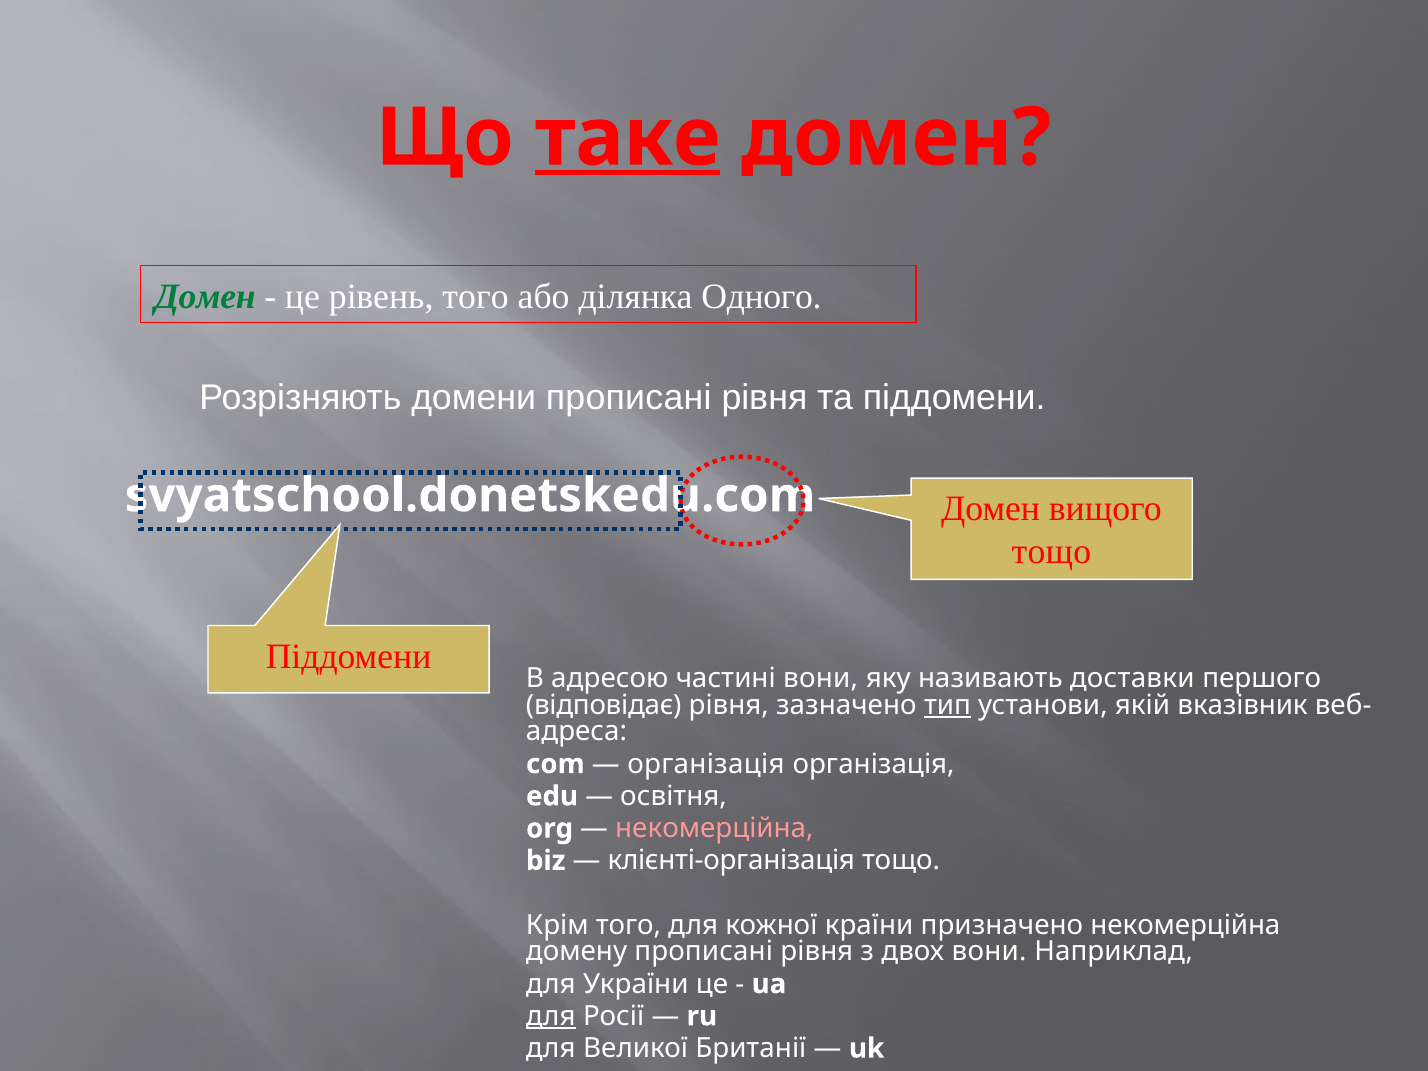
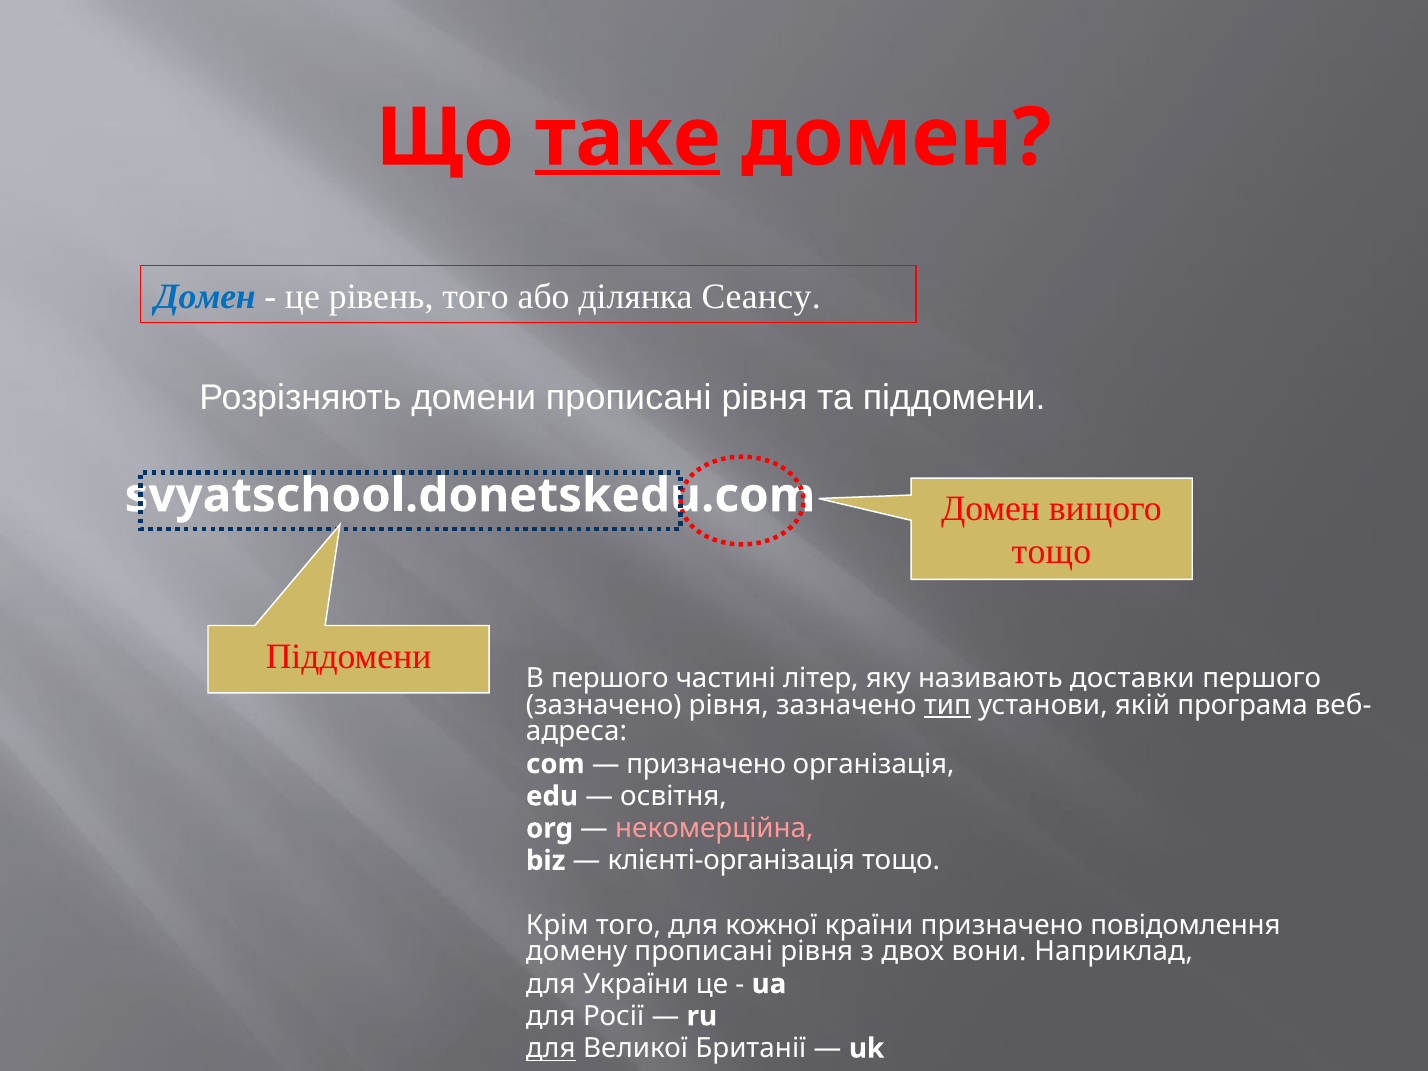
Домен colour: green -> blue (205, 296)
Одного: Одного -> Сеансу (761, 296)
В адресою: адресою -> першого (610, 679)
частині вони: вони -> літер (821, 679)
відповідає: відповідає -> зазначено (604, 705)
вказівник: вказівник -> програма (1243, 705)
організація: організація -> призначено (706, 764)
призначено некомерційна: некомерційна -> повідомлення (1186, 925)
для underline: present -> none (551, 1016)
для underline: none -> present (551, 1048)
